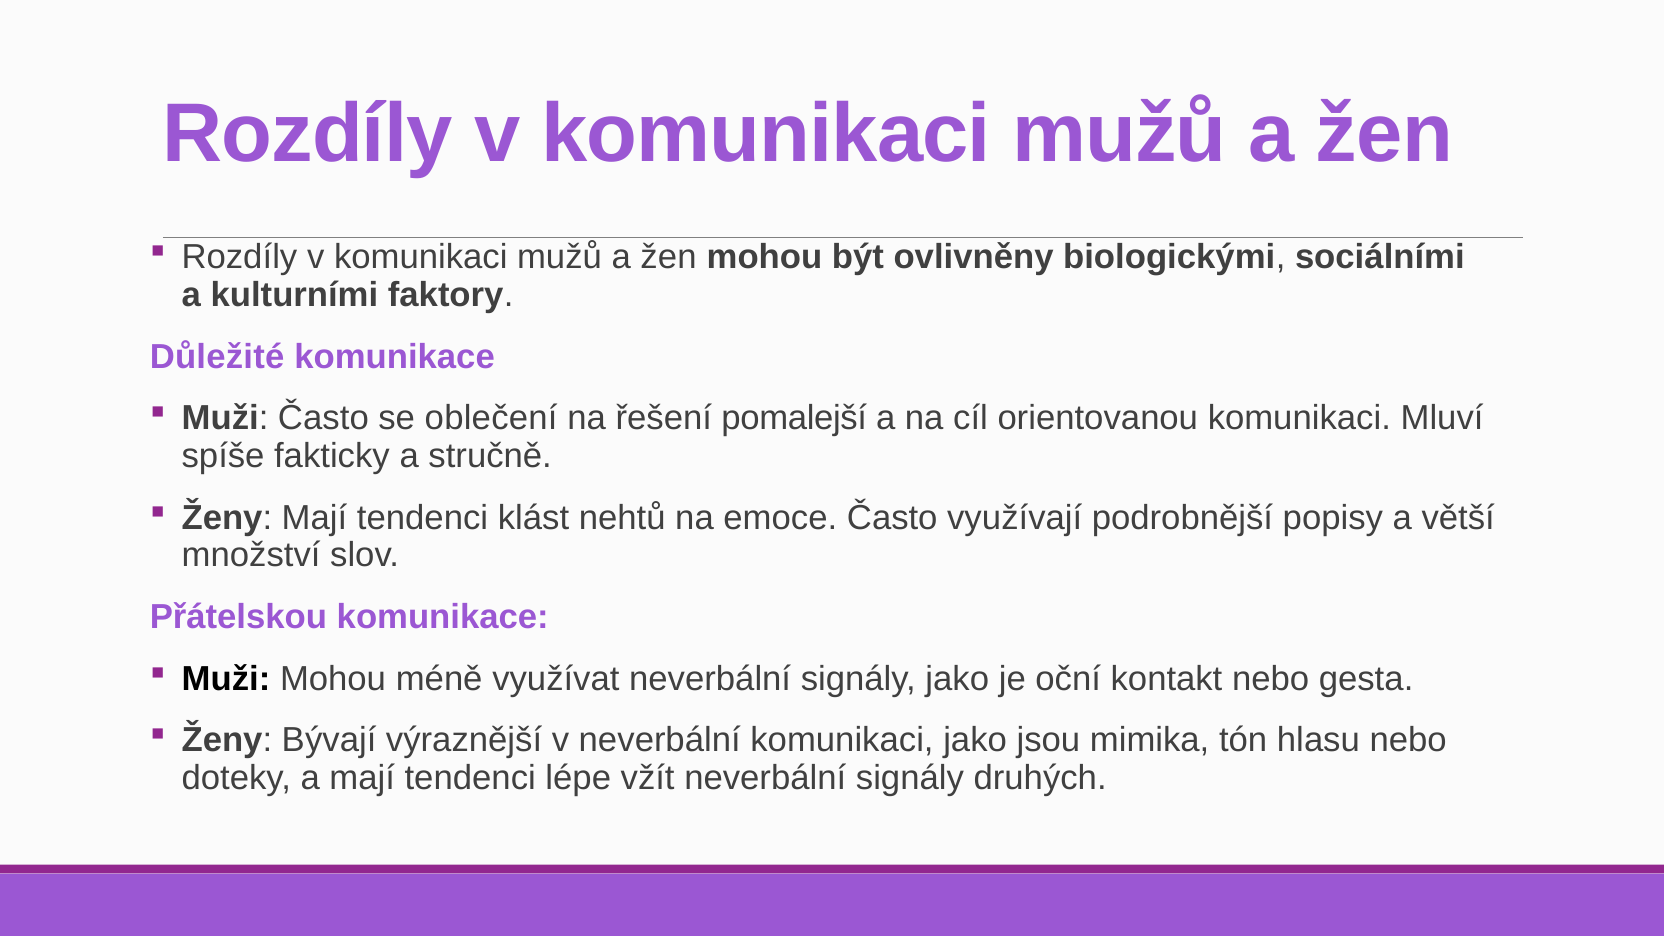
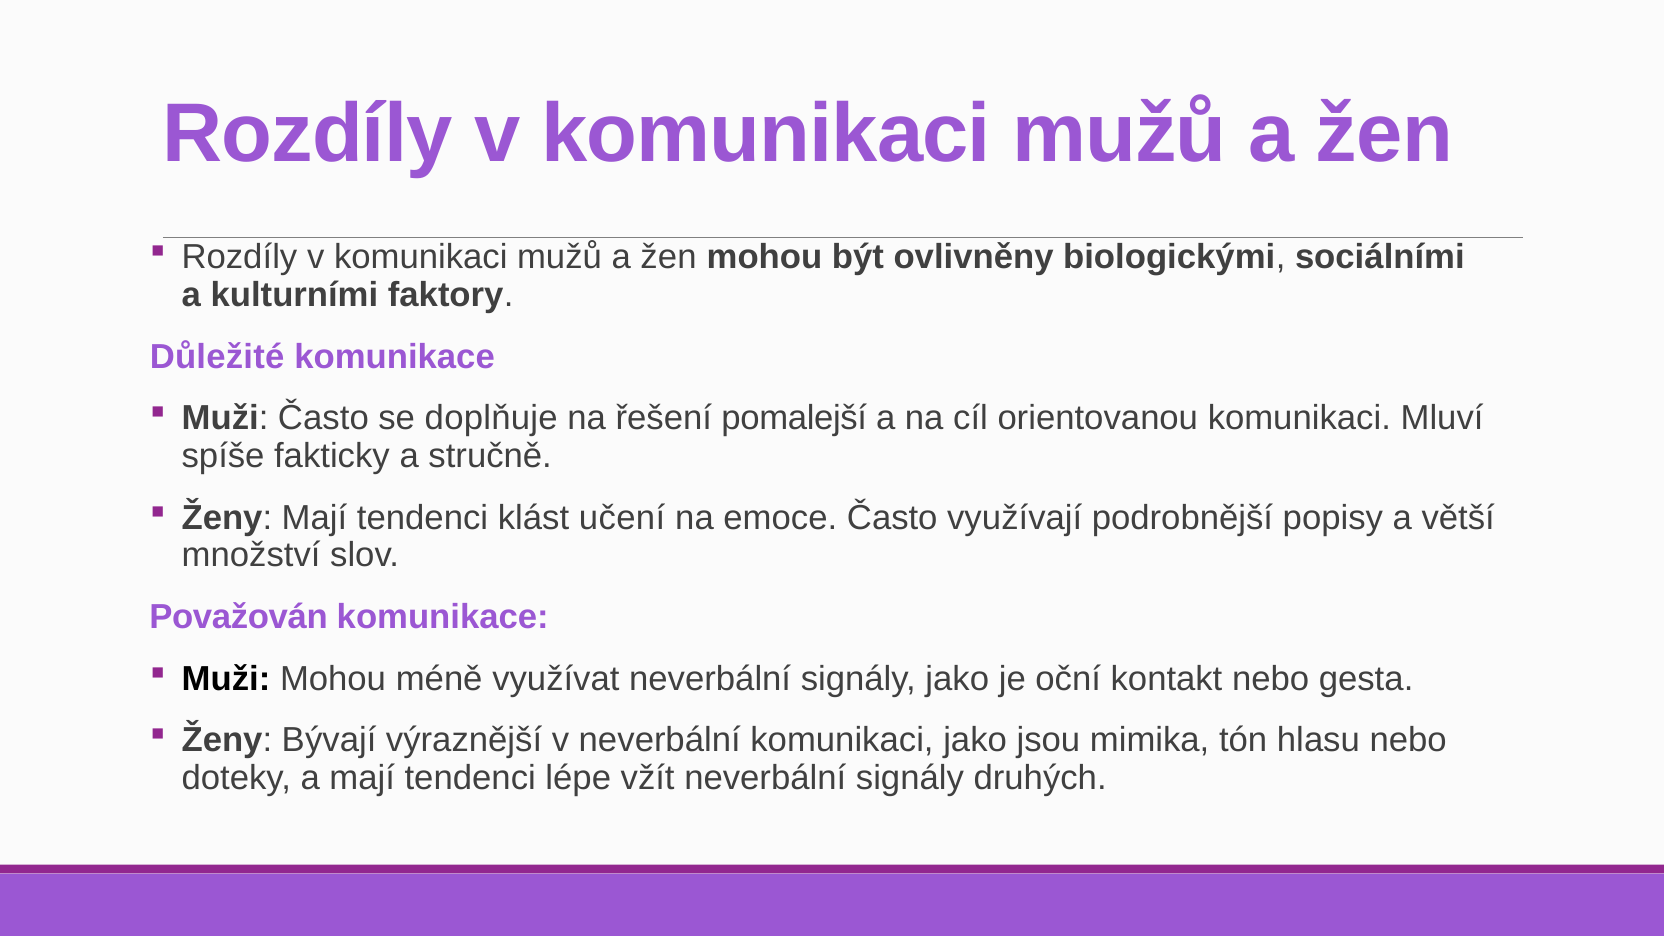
oblečení: oblečení -> doplňuje (491, 418)
nehtů: nehtů -> učení (622, 518)
Přátelskou: Přátelskou -> Považován (239, 617)
